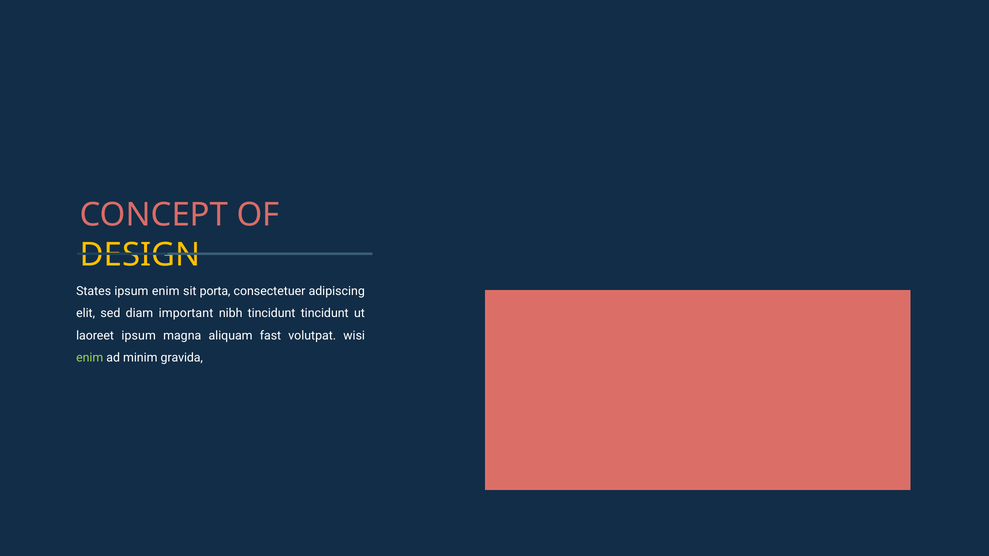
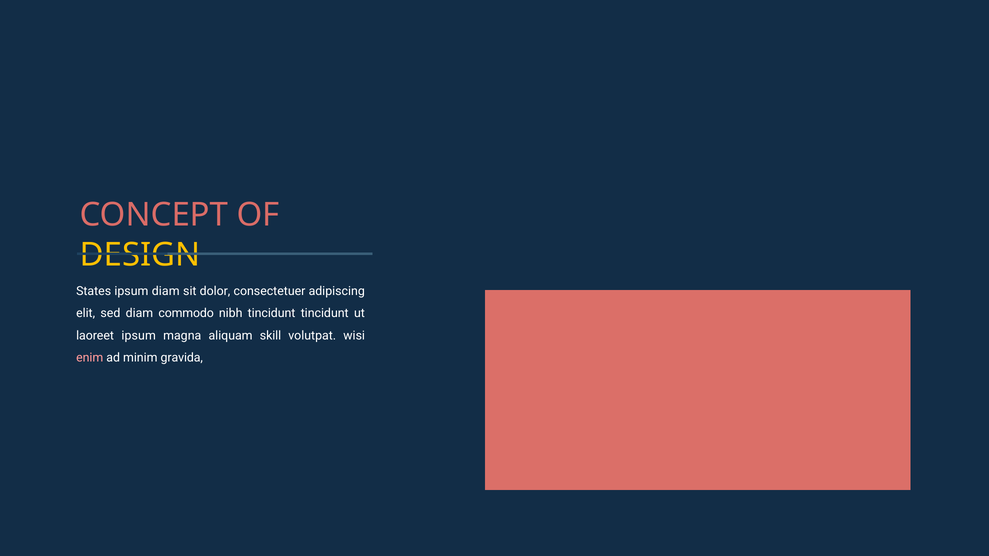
ipsum enim: enim -> diam (166, 291)
porta: porta -> dolor (215, 291)
important: important -> commodo (186, 314)
fast: fast -> skill (271, 336)
enim colour: light green -> pink (90, 358)
